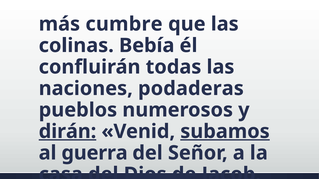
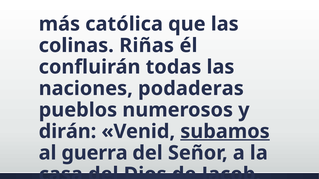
cumbre: cumbre -> católica (124, 24)
Bebía: Bebía -> Riñas (147, 46)
dirán underline: present -> none (67, 132)
